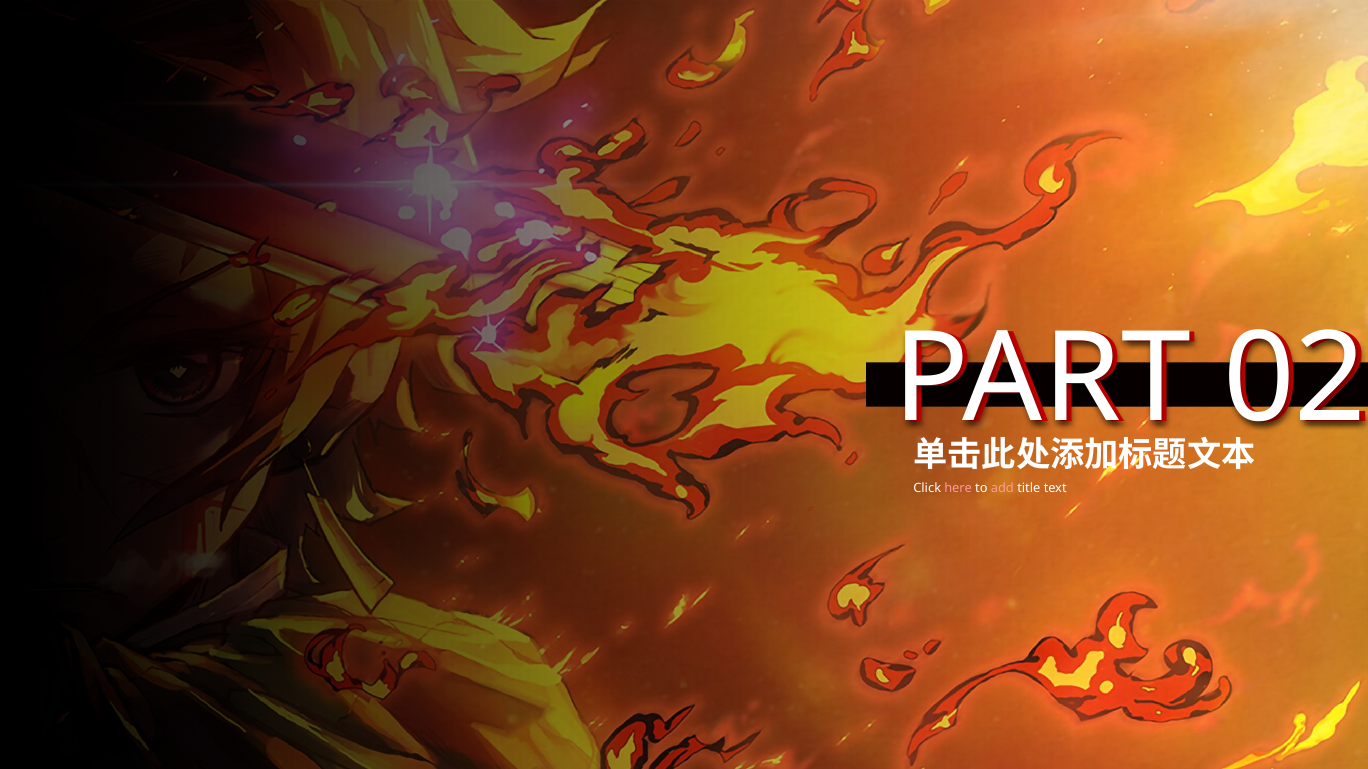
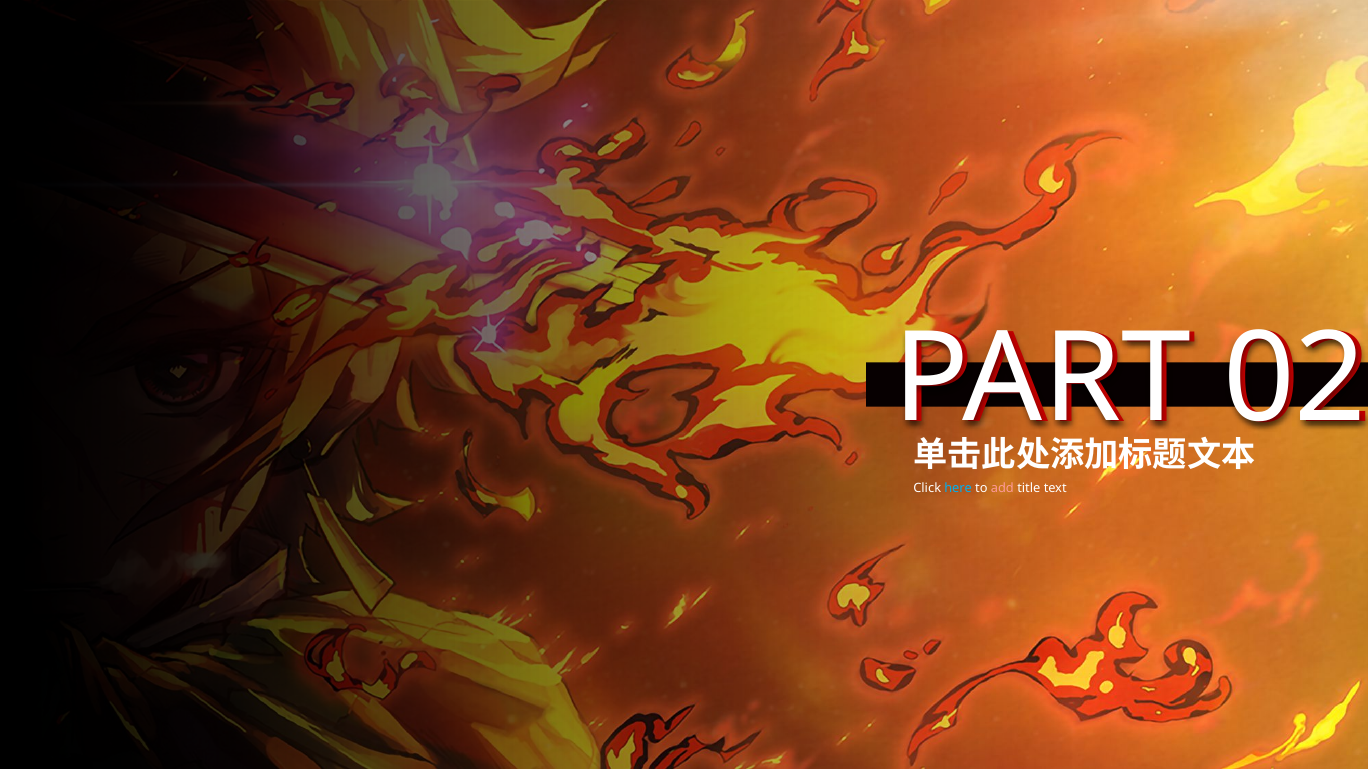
here colour: pink -> light blue (958, 489)
